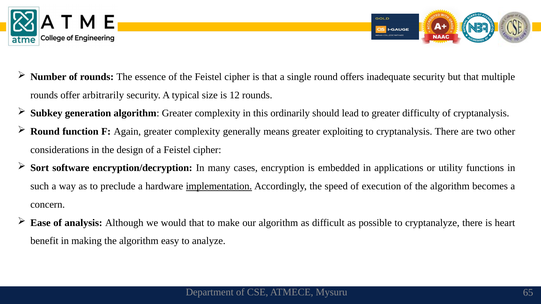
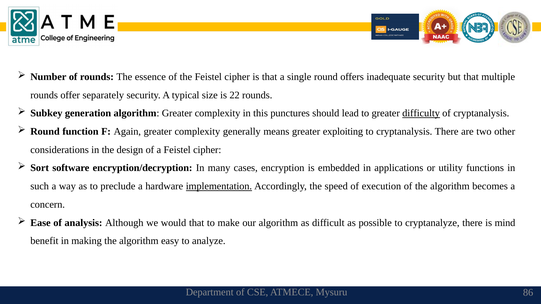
arbitrarily: arbitrarily -> separately (103, 95)
12: 12 -> 22 (235, 95)
ordinarily: ordinarily -> punctures (290, 113)
difficulty underline: none -> present (421, 113)
heart: heart -> mind (505, 223)
65: 65 -> 86 (528, 293)
